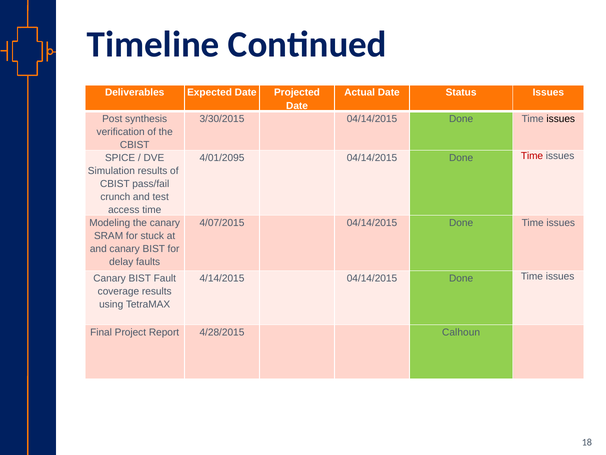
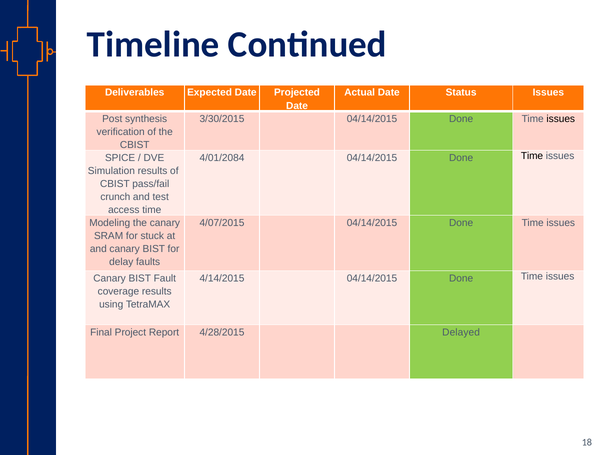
4/01/2095: 4/01/2095 -> 4/01/2084 (222, 158)
Time colour: red -> black (532, 156)
Calhoun: Calhoun -> Delayed (461, 332)
